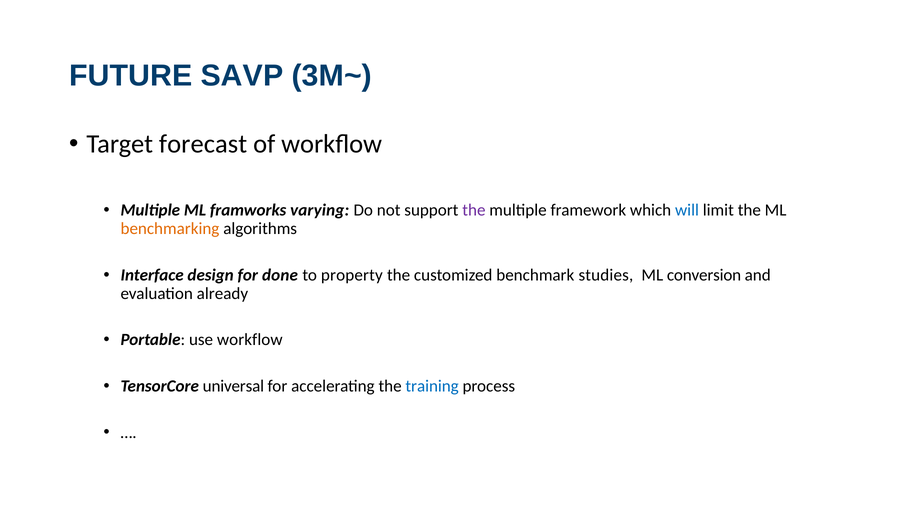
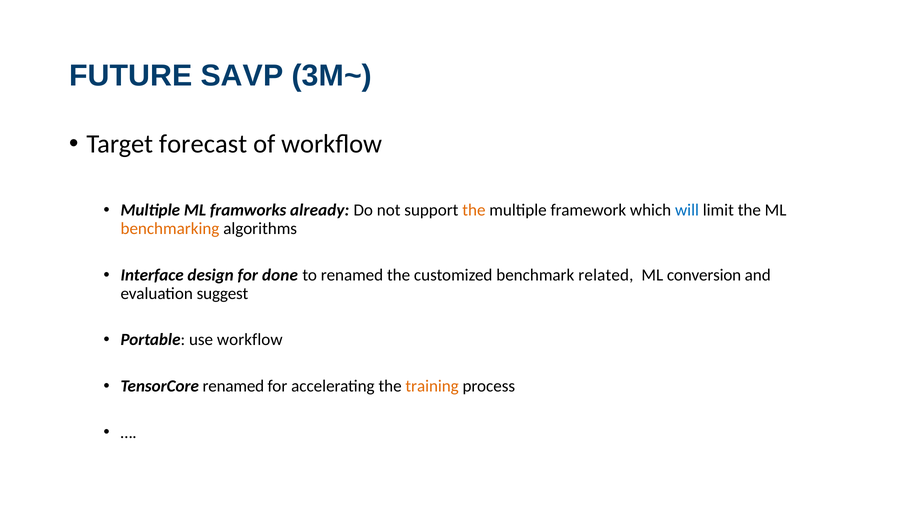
varying: varying -> already (320, 210)
the colour: purple -> orange (474, 210)
to property: property -> renamed (352, 275)
studies: studies -> related (606, 275)
already: already -> suggest (222, 293)
TensorCore universal: universal -> renamed (233, 386)
training colour: blue -> orange (432, 386)
